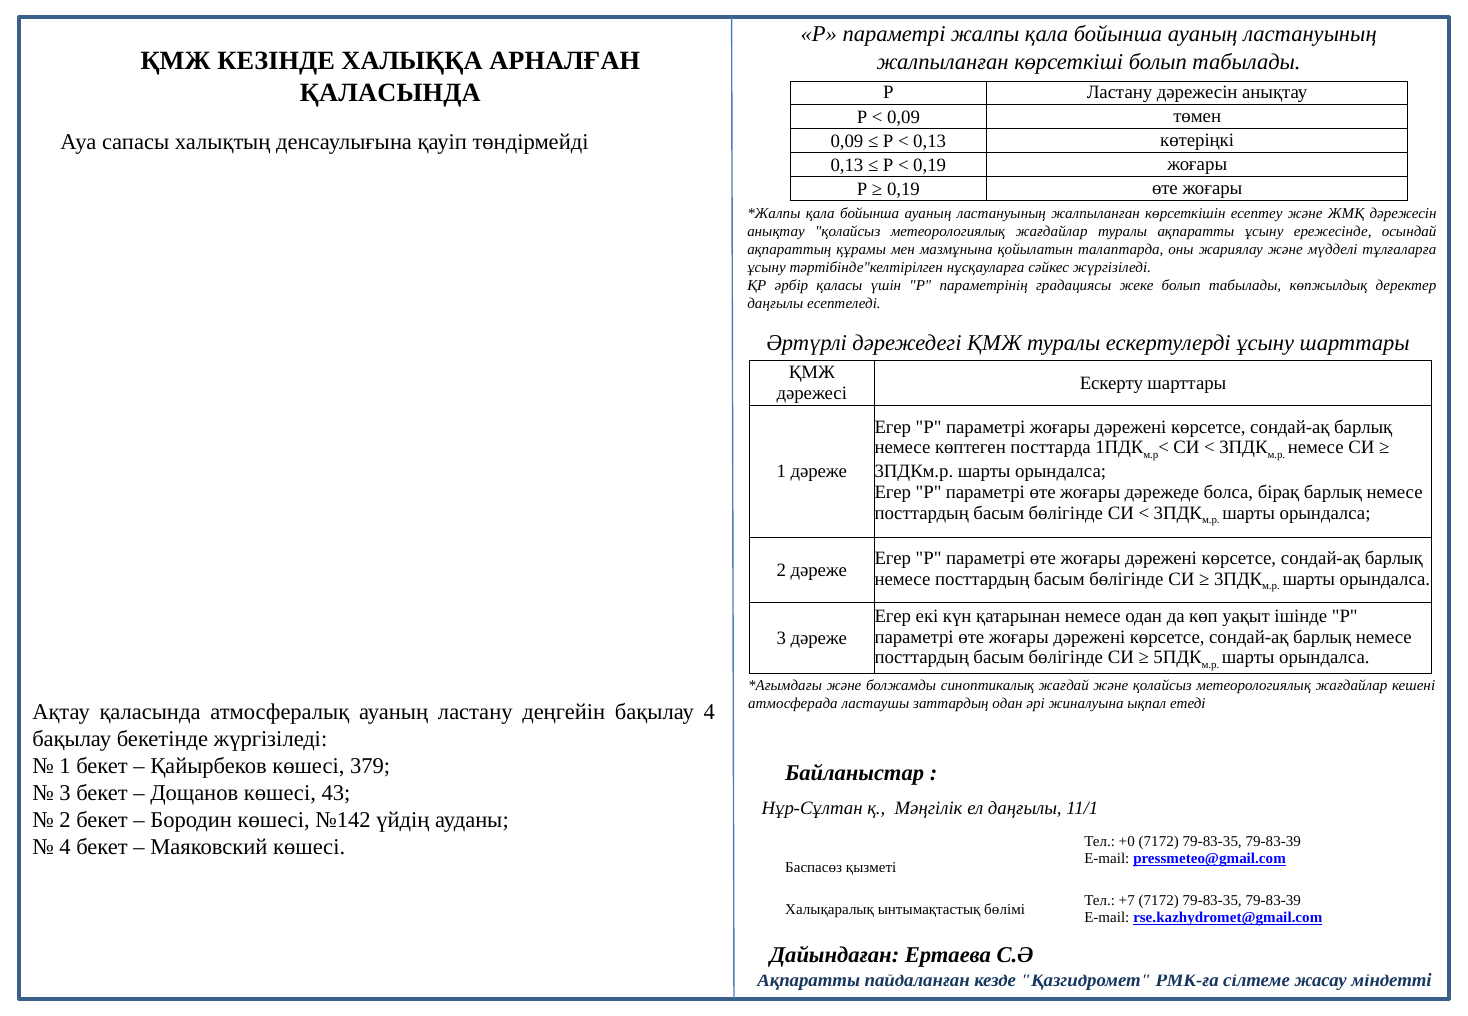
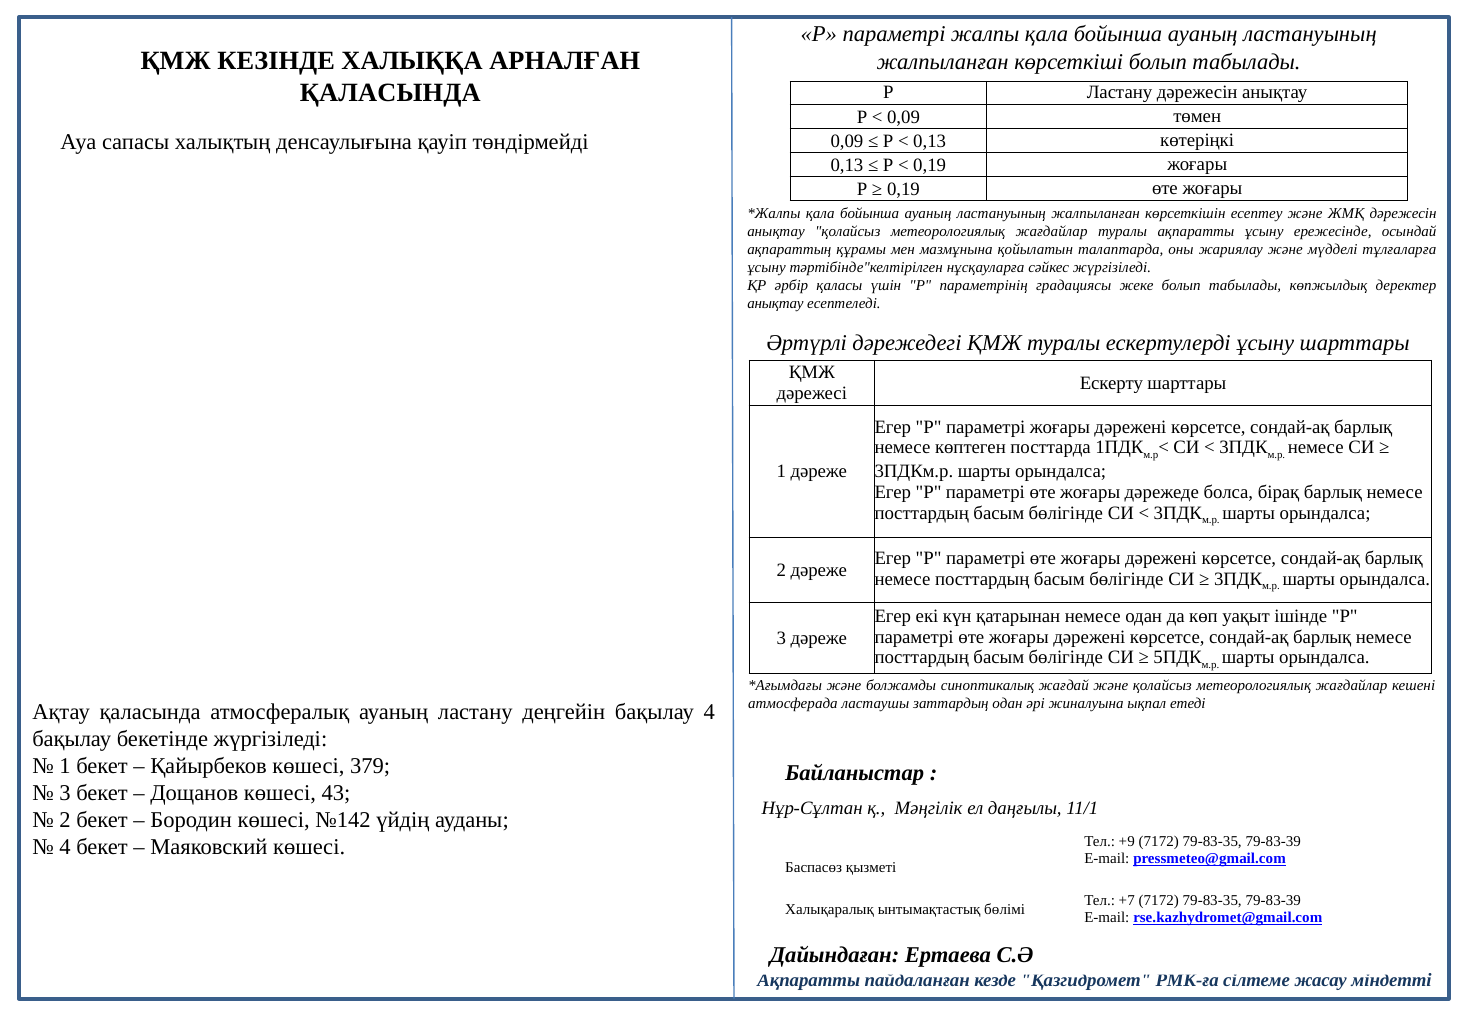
даңғылы: даңғылы -> анықтау (775, 304)
+0: +0 -> +9 (1127, 842)
